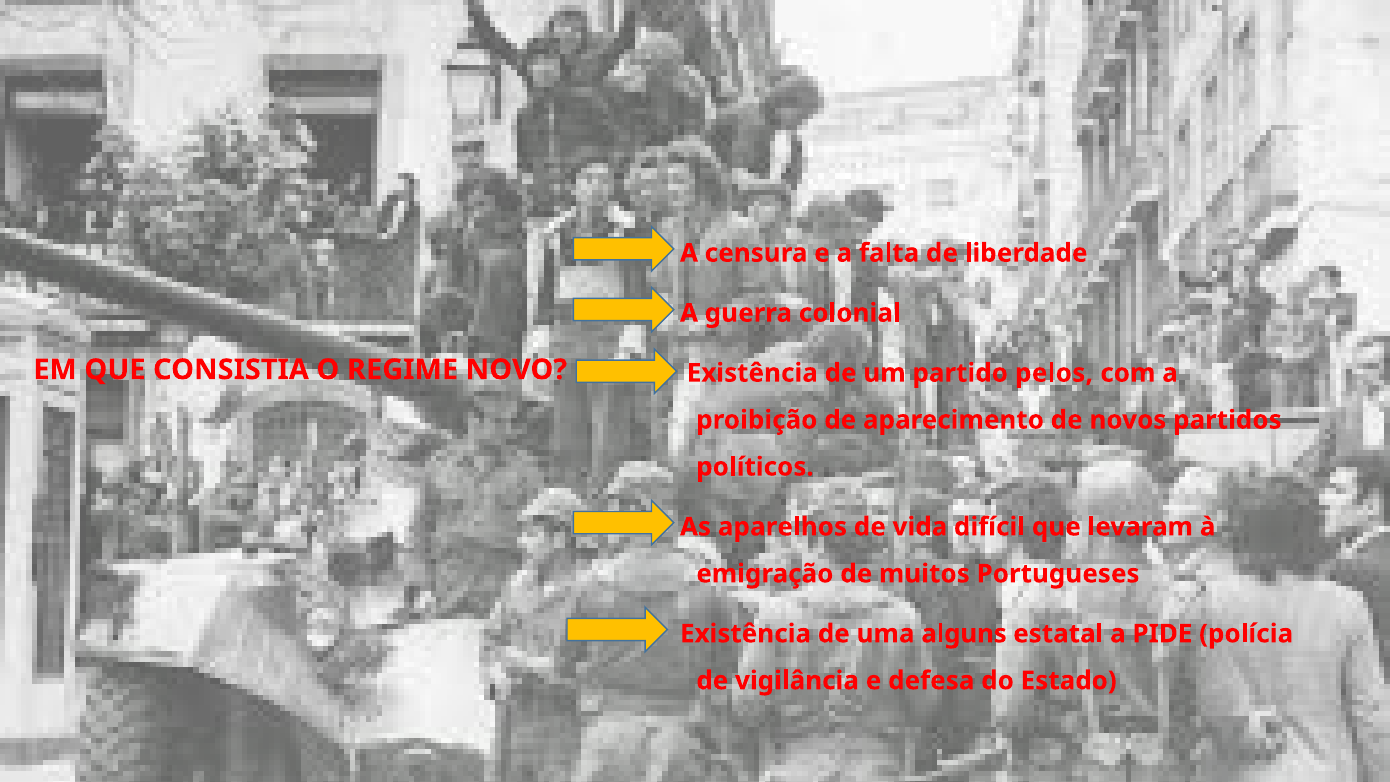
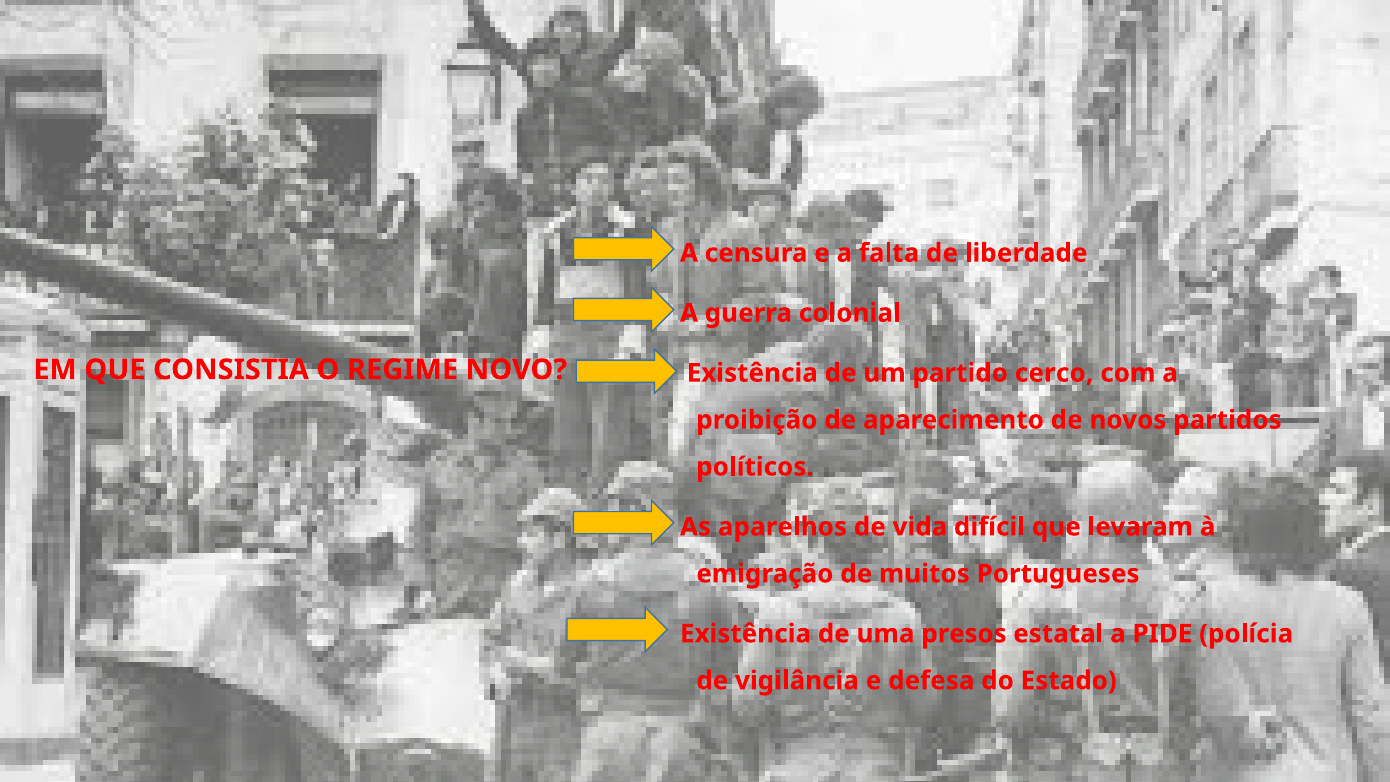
pelos: pelos -> cerco (1054, 373)
alguns: alguns -> presos (964, 634)
